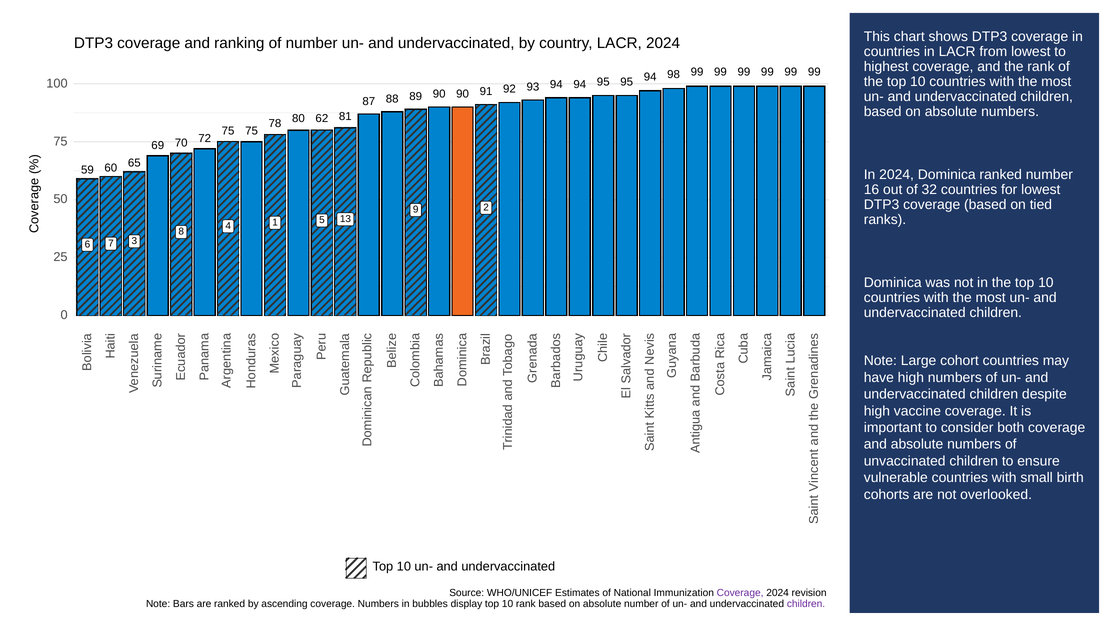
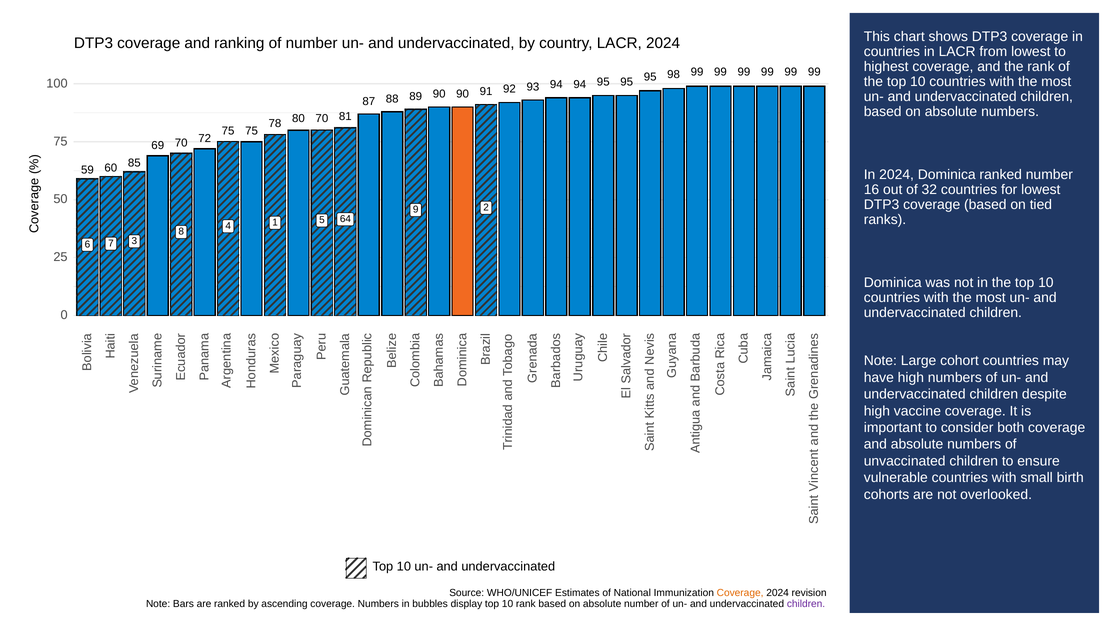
95 95 94: 94 -> 95 (650, 77)
78 62: 62 -> 70 (322, 119)
65: 65 -> 85 (134, 163)
13: 13 -> 64 (345, 219)
Coverage colour: purple -> orange (740, 593)
